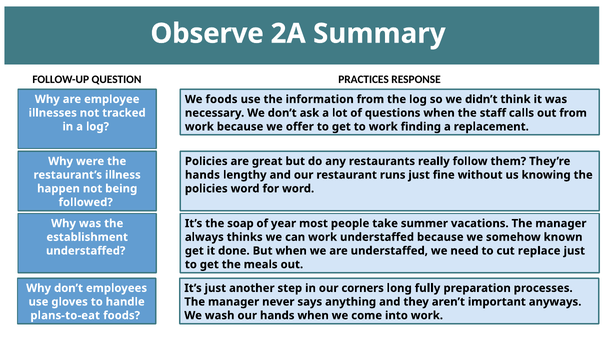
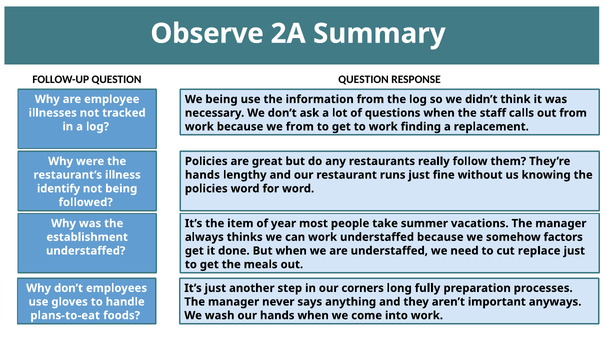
QUESTION PRACTICES: PRACTICES -> QUESTION (364, 79)
We foods: foods -> being (221, 99)
we offer: offer -> from (300, 126)
happen: happen -> identify (59, 188)
soap: soap -> item (240, 223)
known: known -> factors (563, 237)
